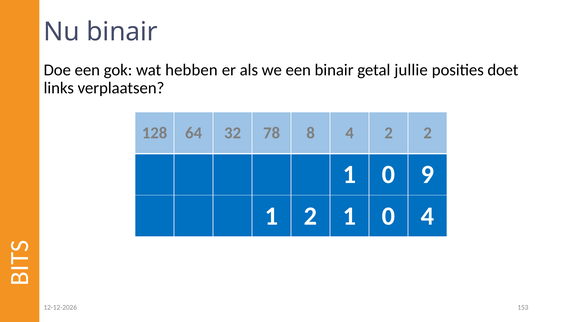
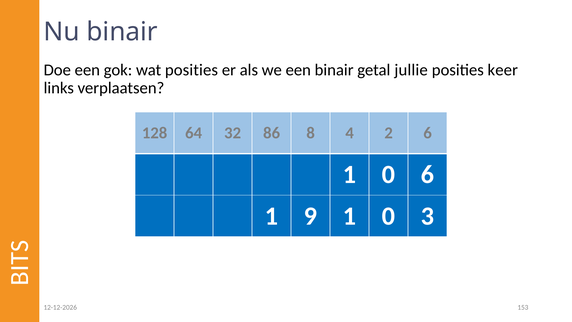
wat hebben: hebben -> posities (191, 70)
doet: doet -> keer (503, 70)
78: 78 -> 86 (272, 133)
2 2: 2 -> 6 (428, 133)
0 9: 9 -> 6 (428, 175)
1 2: 2 -> 9 (311, 216)
0 4: 4 -> 3 (428, 216)
